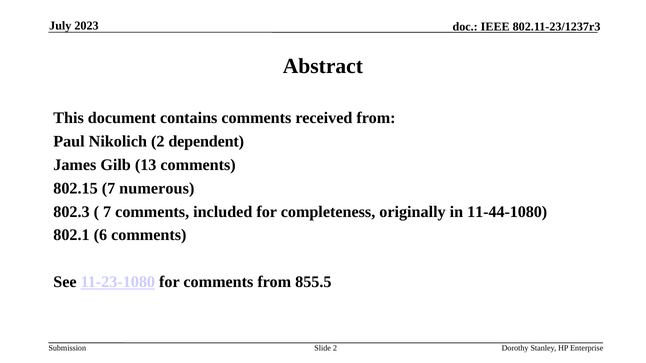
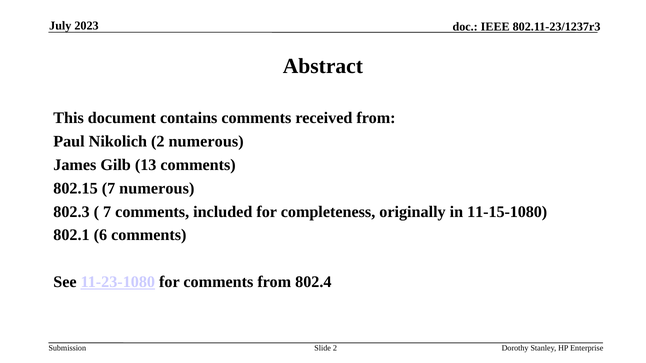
2 dependent: dependent -> numerous (206, 142)
11-44-1080: 11-44-1080 -> 11-15-1080 (507, 212)
855.5: 855.5 -> 802.4 (313, 282)
